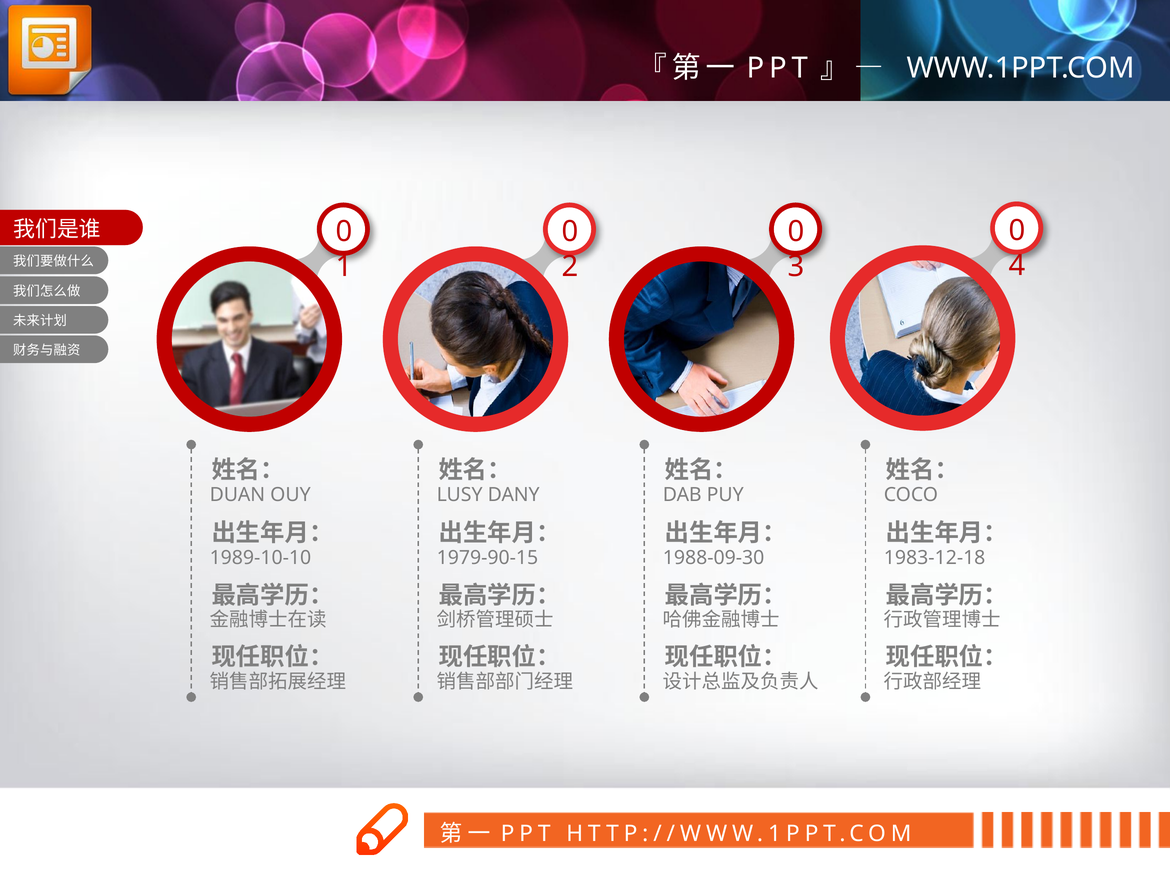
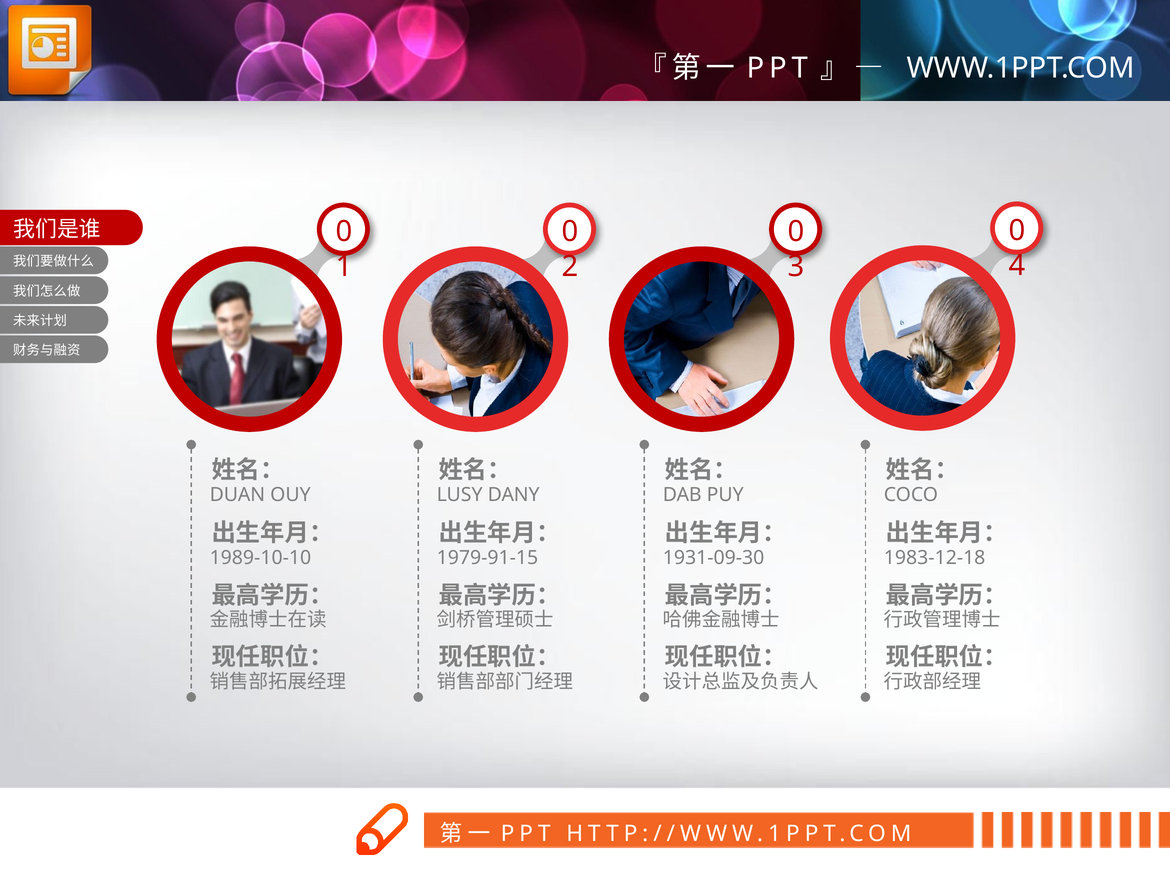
1979-90-15: 1979-90-15 -> 1979-91-15 (487, 557)
1988-09-30: 1988-09-30 -> 1931-09-30 (714, 557)
